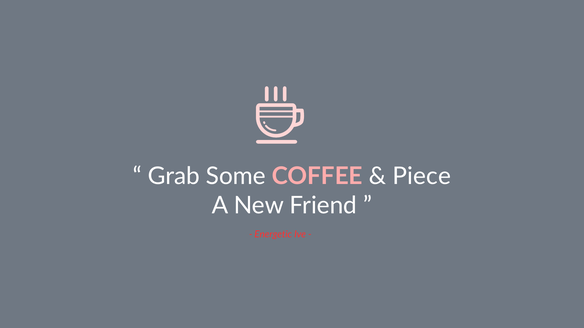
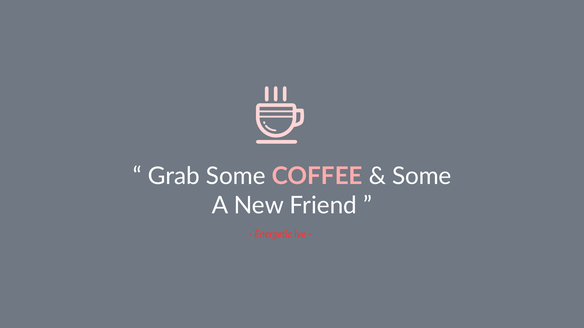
Piece: Piece -> Some (422, 176)
